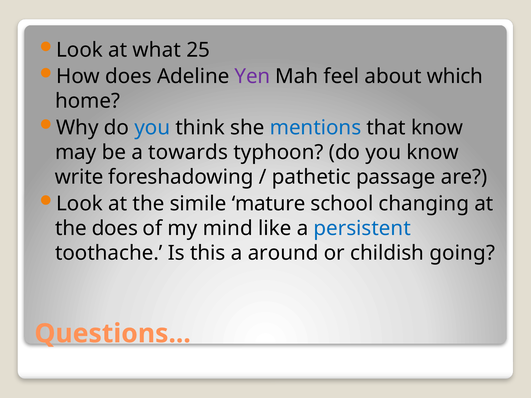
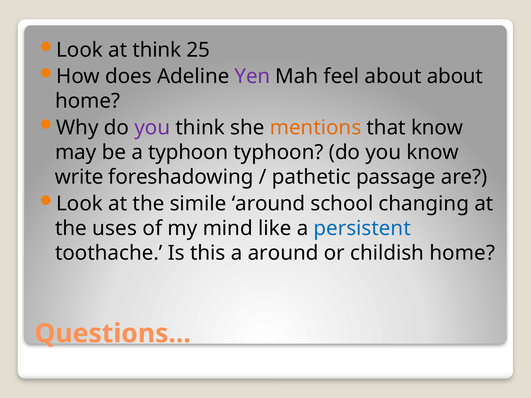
at what: what -> think (157, 50)
about which: which -> about (455, 76)
you colour: blue -> purple (152, 128)
mentions colour: blue -> orange (315, 128)
a towards: towards -> typhoon (188, 153)
simile mature: mature -> around (269, 204)
the does: does -> uses (115, 229)
childish going: going -> home (462, 253)
